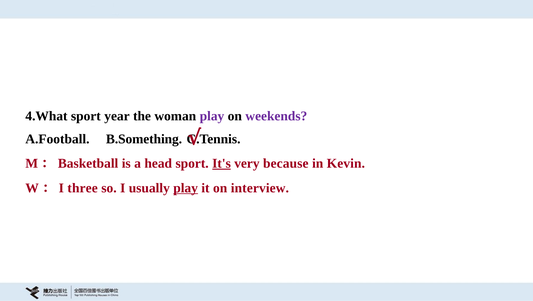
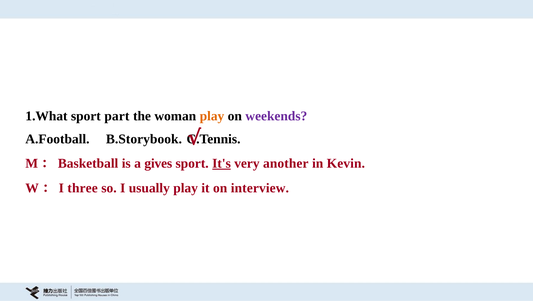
4.What: 4.What -> 1.What (46, 116)
year: year -> part (117, 116)
play colour: purple -> orange (212, 116)
B.Something: B.Something -> B.Storybook (144, 139)
head: head -> gives (158, 164)
because: because -> another (286, 164)
play underline: present -> none (186, 188)
